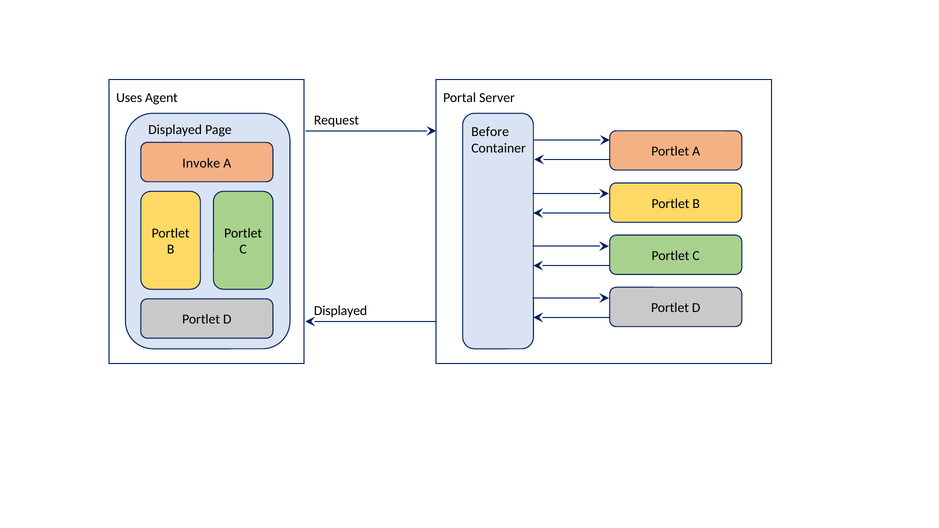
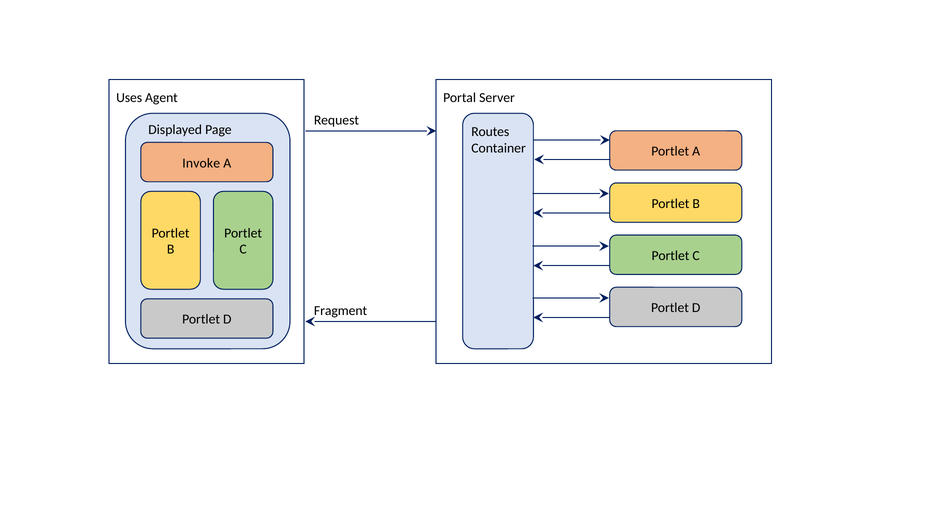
Before: Before -> Routes (490, 132)
Displayed: Displayed -> Fragment (341, 311)
